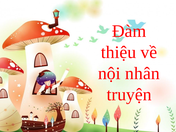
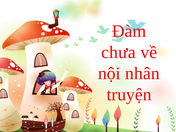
thiệu: thiệu -> chưa (118, 52)
